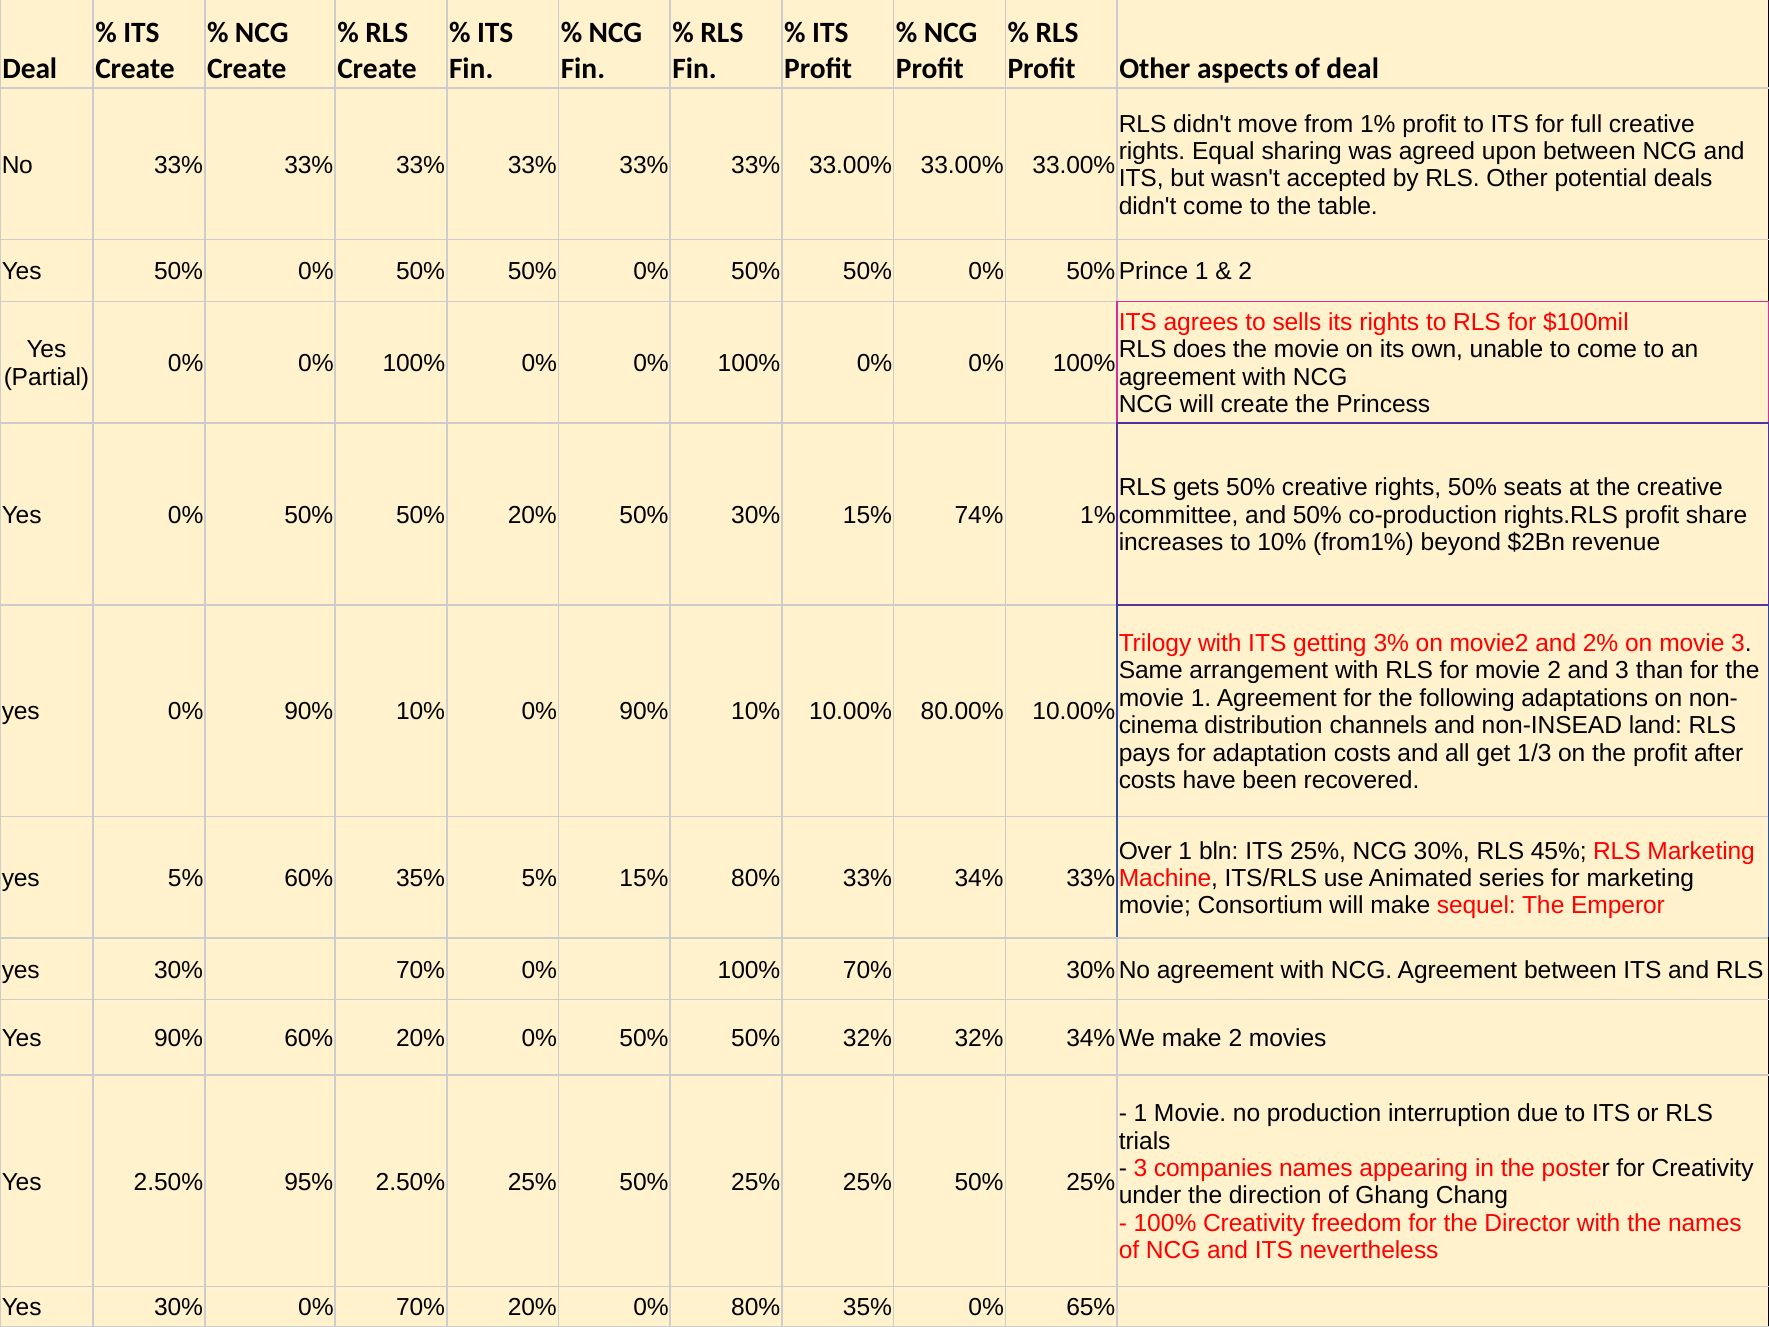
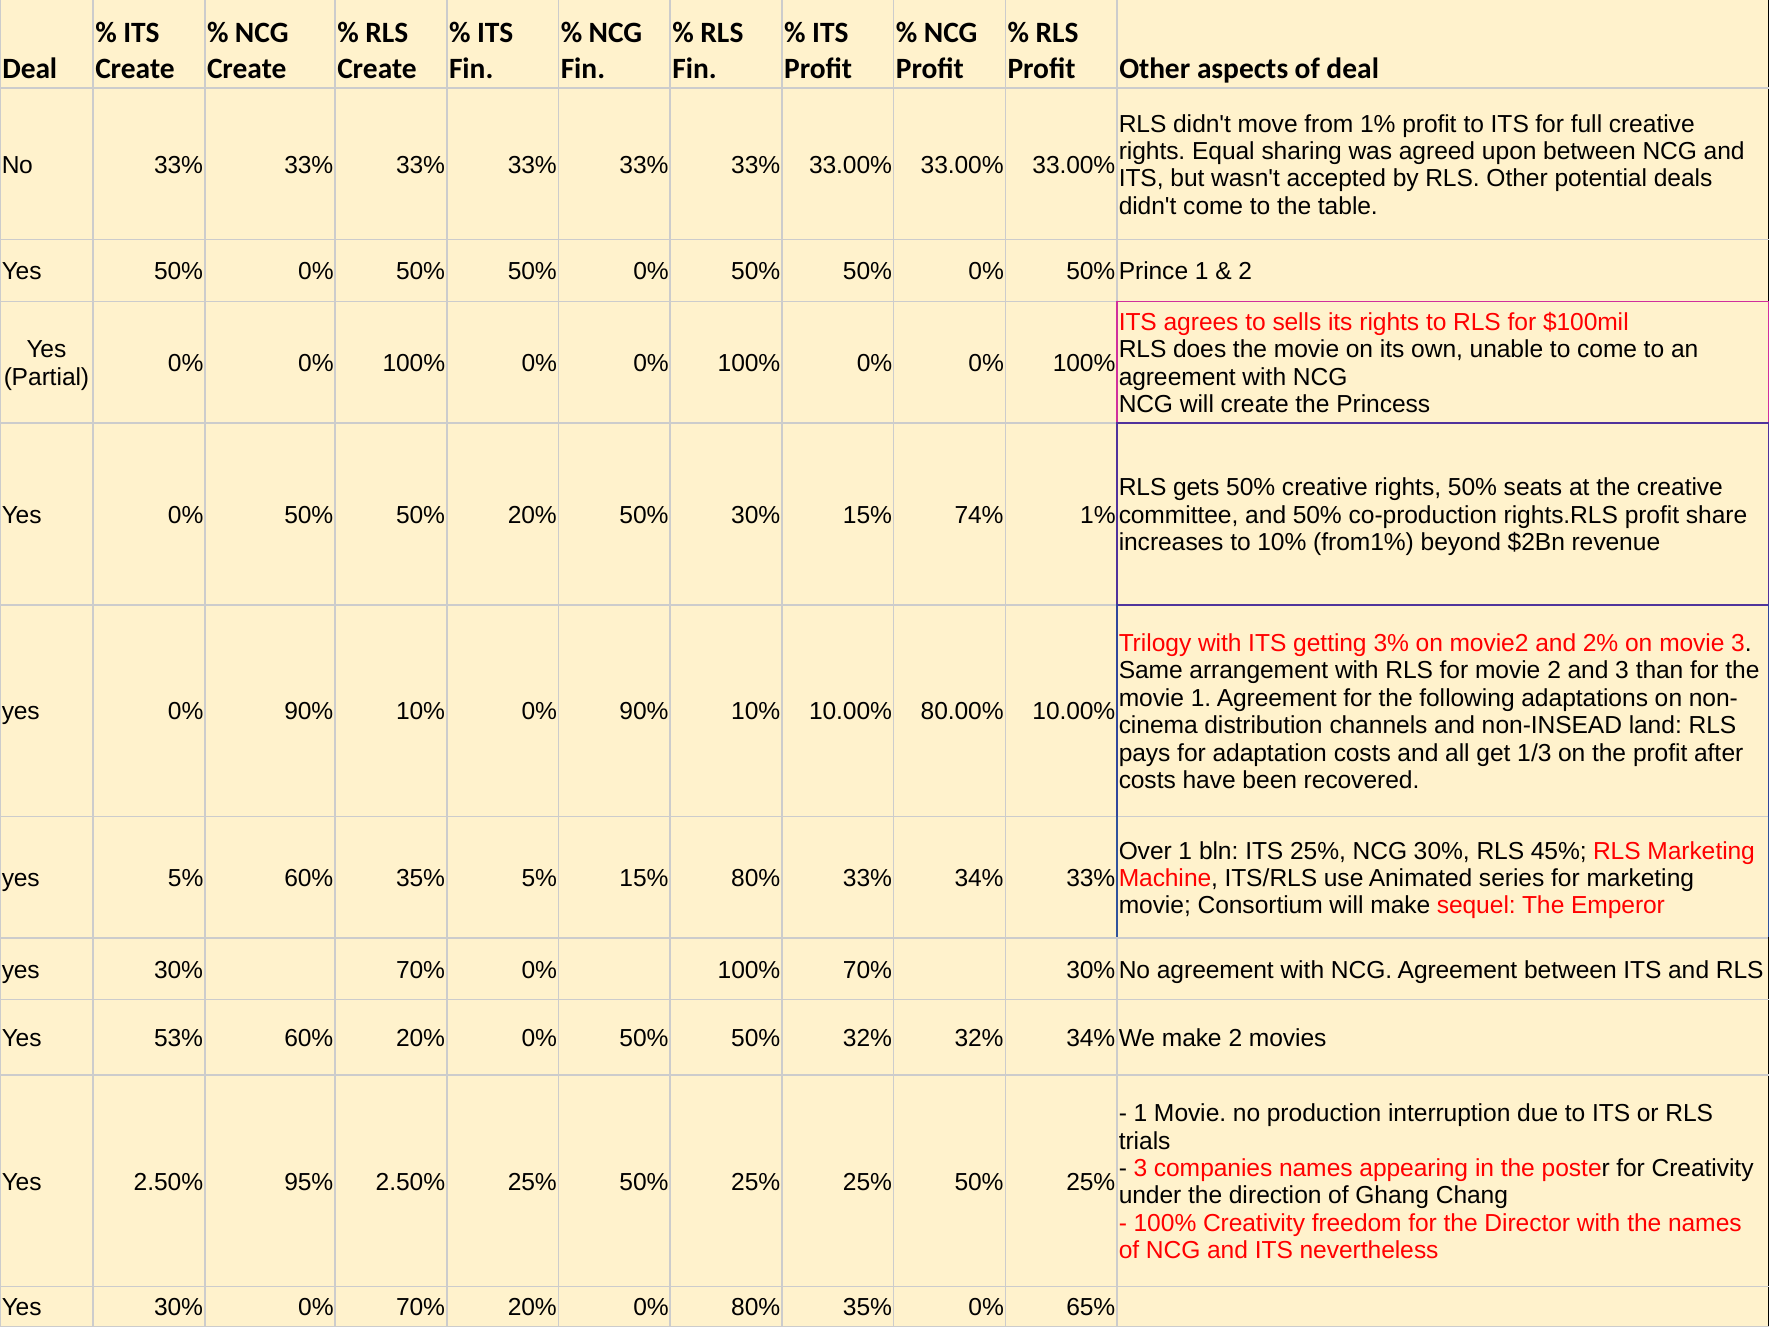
Yes 90%: 90% -> 53% (179, 1038)
